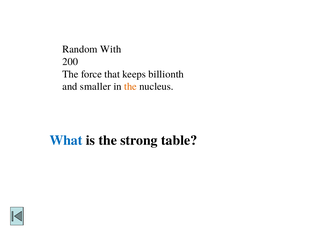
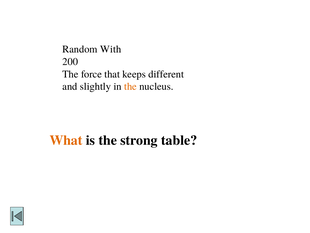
billionth: billionth -> different (166, 74)
smaller: smaller -> slightly (95, 86)
What colour: blue -> orange (66, 140)
